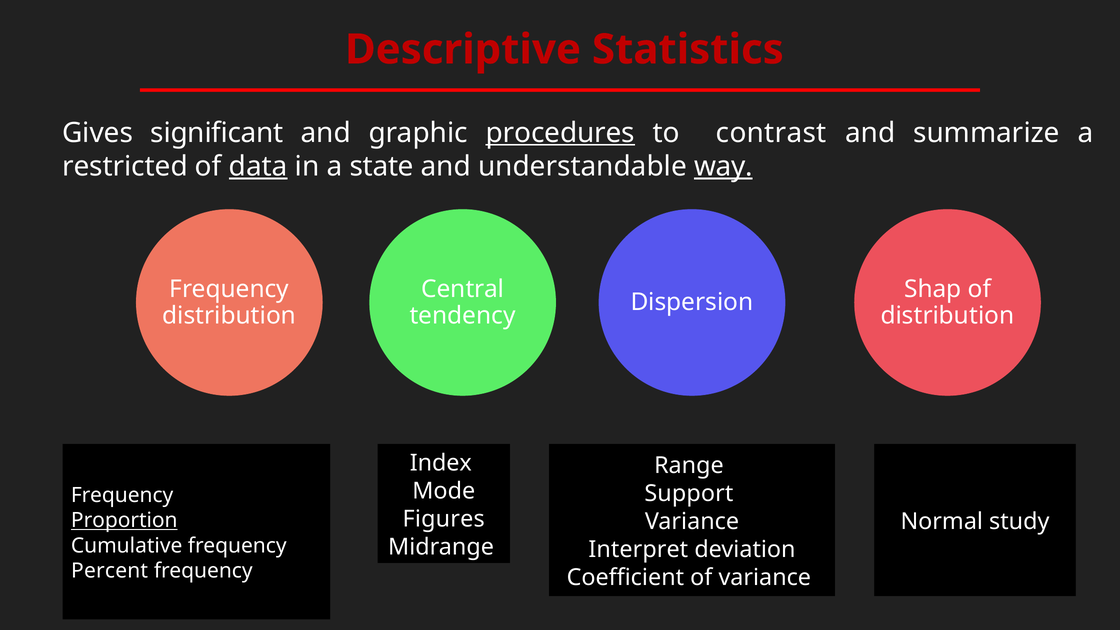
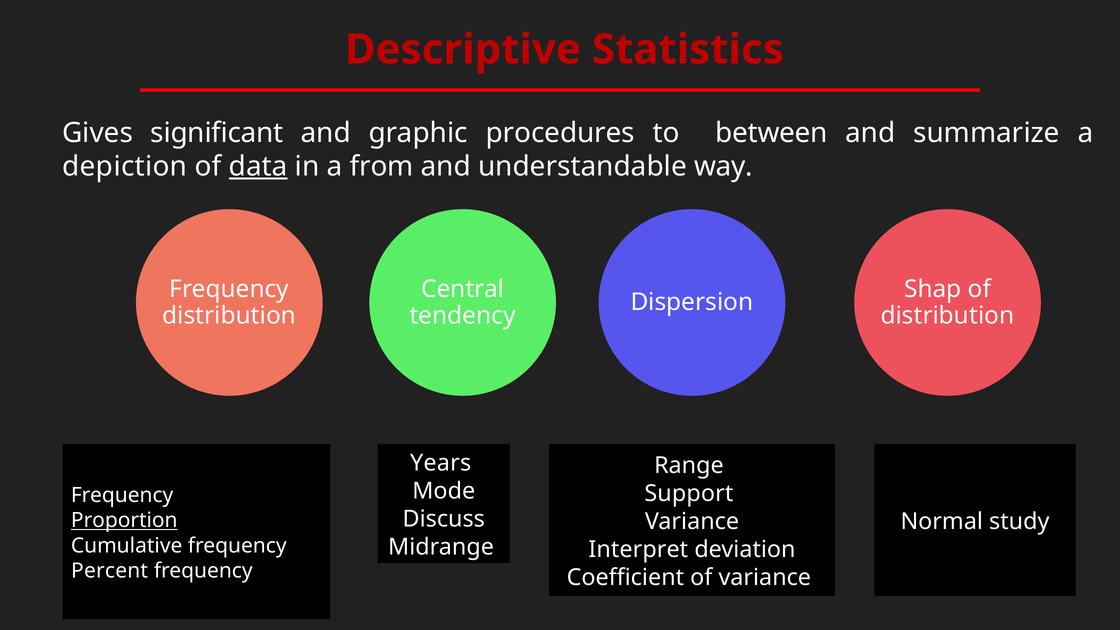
procedures underline: present -> none (560, 133)
contrast: contrast -> between (772, 133)
restricted: restricted -> depiction (125, 166)
state: state -> from (382, 166)
way underline: present -> none (724, 166)
Index: Index -> Years (441, 463)
Figures: Figures -> Discuss (444, 519)
